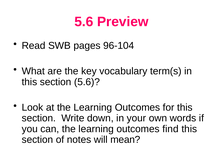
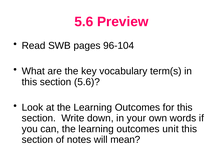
find: find -> unit (170, 128)
